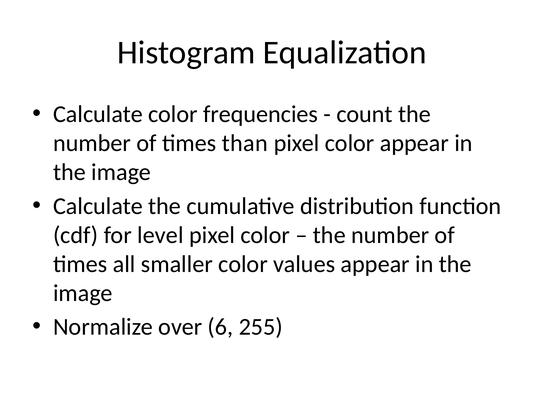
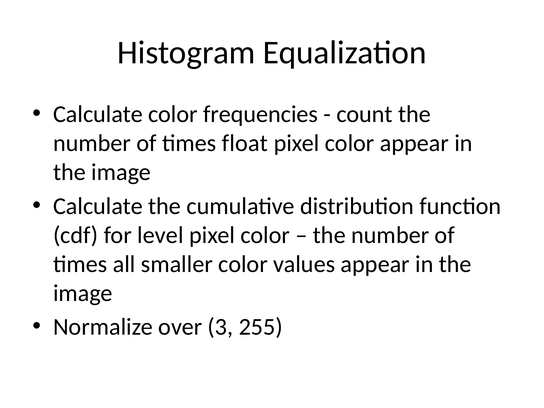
than: than -> float (245, 143)
6: 6 -> 3 (220, 327)
